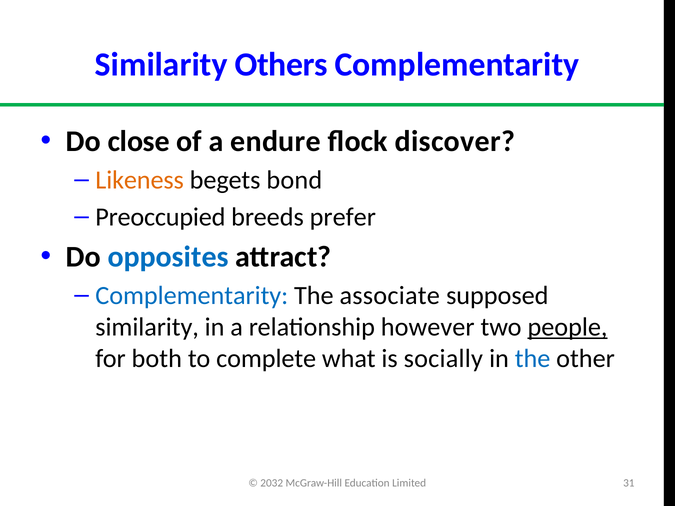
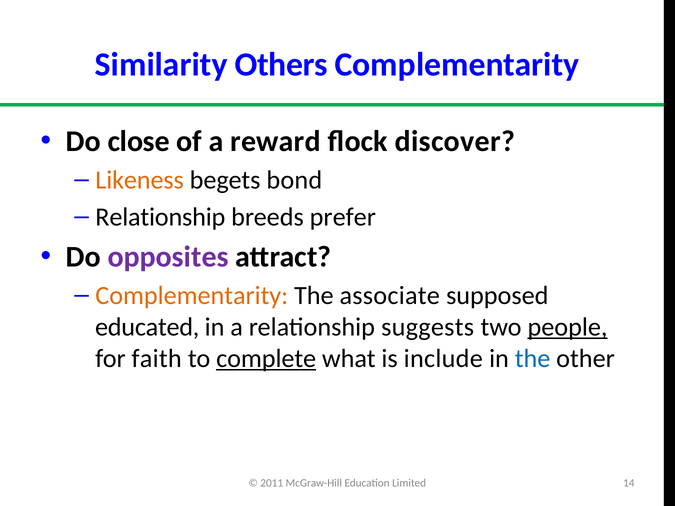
endure: endure -> reward (276, 142)
Preoccupied: Preoccupied -> Relationship (160, 217)
opposites colour: blue -> purple (168, 257)
Complementarity colour: blue -> orange (192, 296)
similarity: similarity -> educated (147, 327)
however: however -> suggests (428, 327)
both: both -> faith (157, 359)
complete underline: none -> present (266, 359)
socially: socially -> include (443, 359)
2032: 2032 -> 2011 (272, 483)
31: 31 -> 14 (629, 483)
